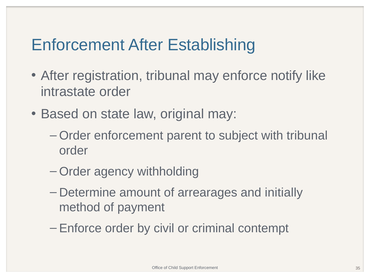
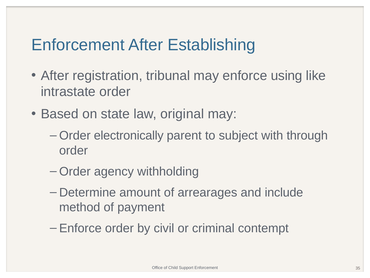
notify: notify -> using (287, 76)
Order enforcement: enforcement -> electronically (129, 135)
with tribunal: tribunal -> through (307, 135)
initially: initially -> include (284, 192)
